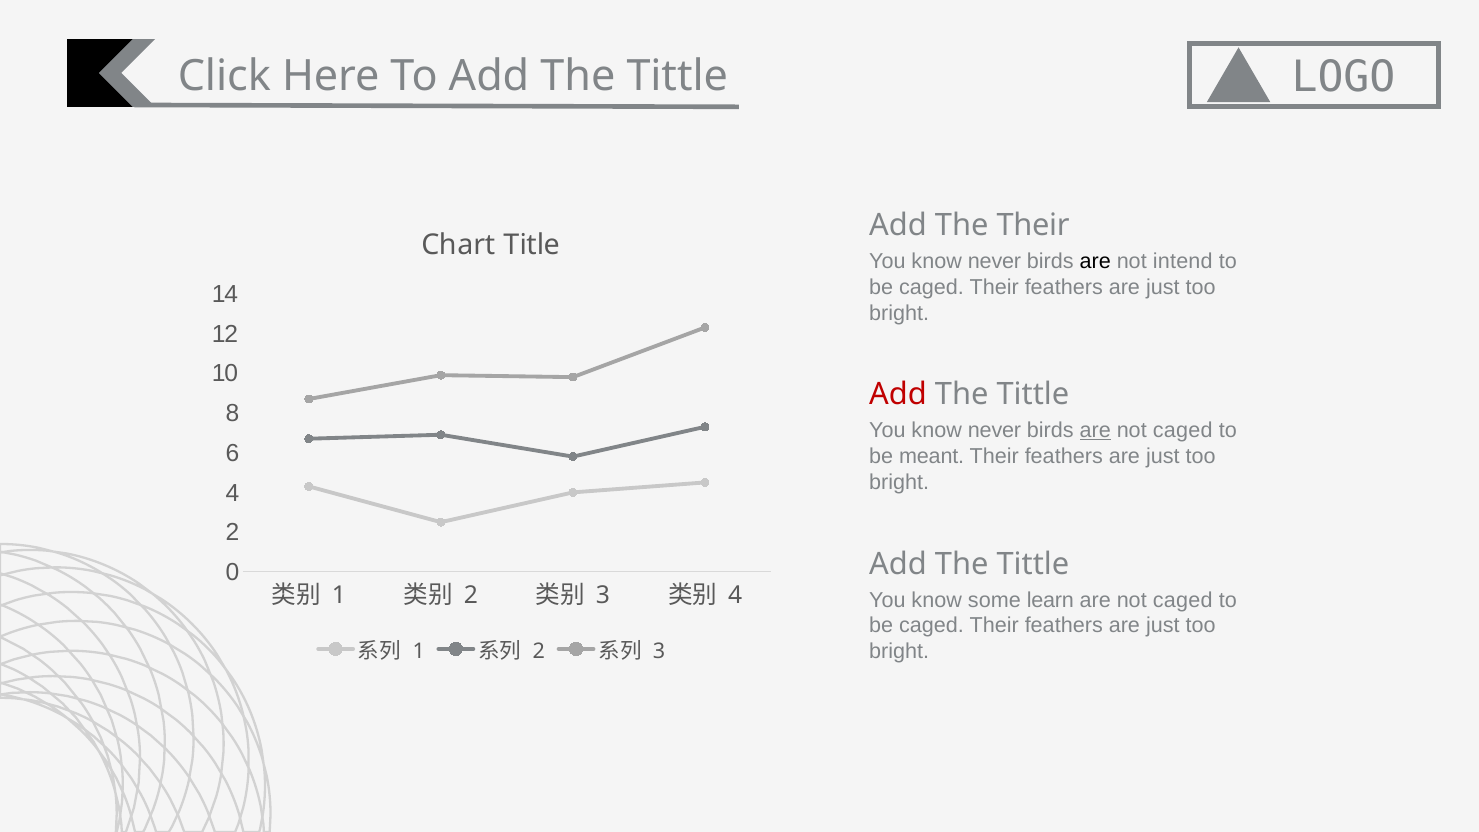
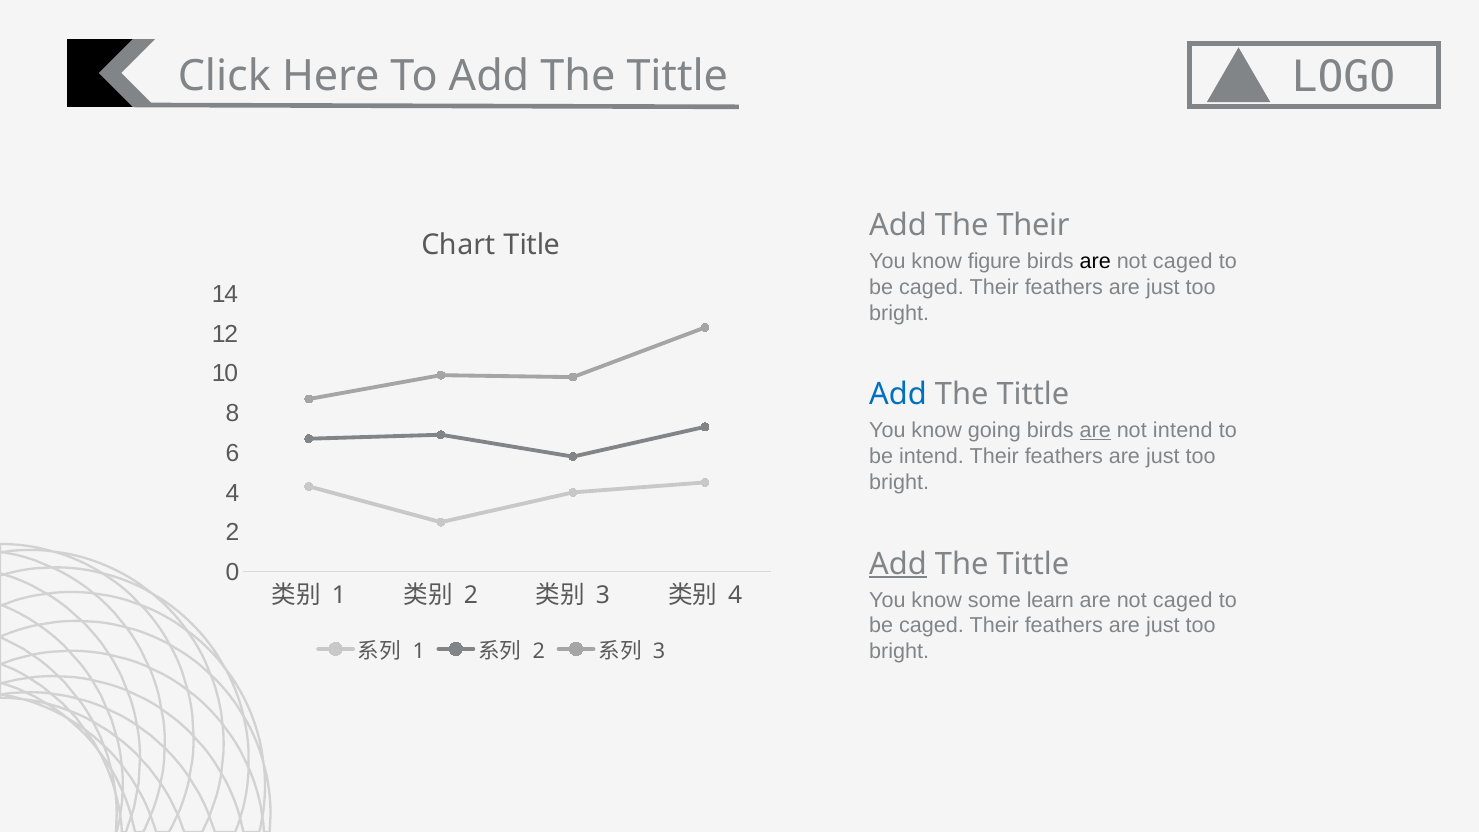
never: never -> figure (994, 261)
intend: intend -> caged (1183, 261)
Add colour: red -> blue (898, 395)
never: never -> going (994, 431)
caged: caged -> intend (1183, 431)
be meant: meant -> intend (932, 456)
Add underline: none -> present (898, 564)
